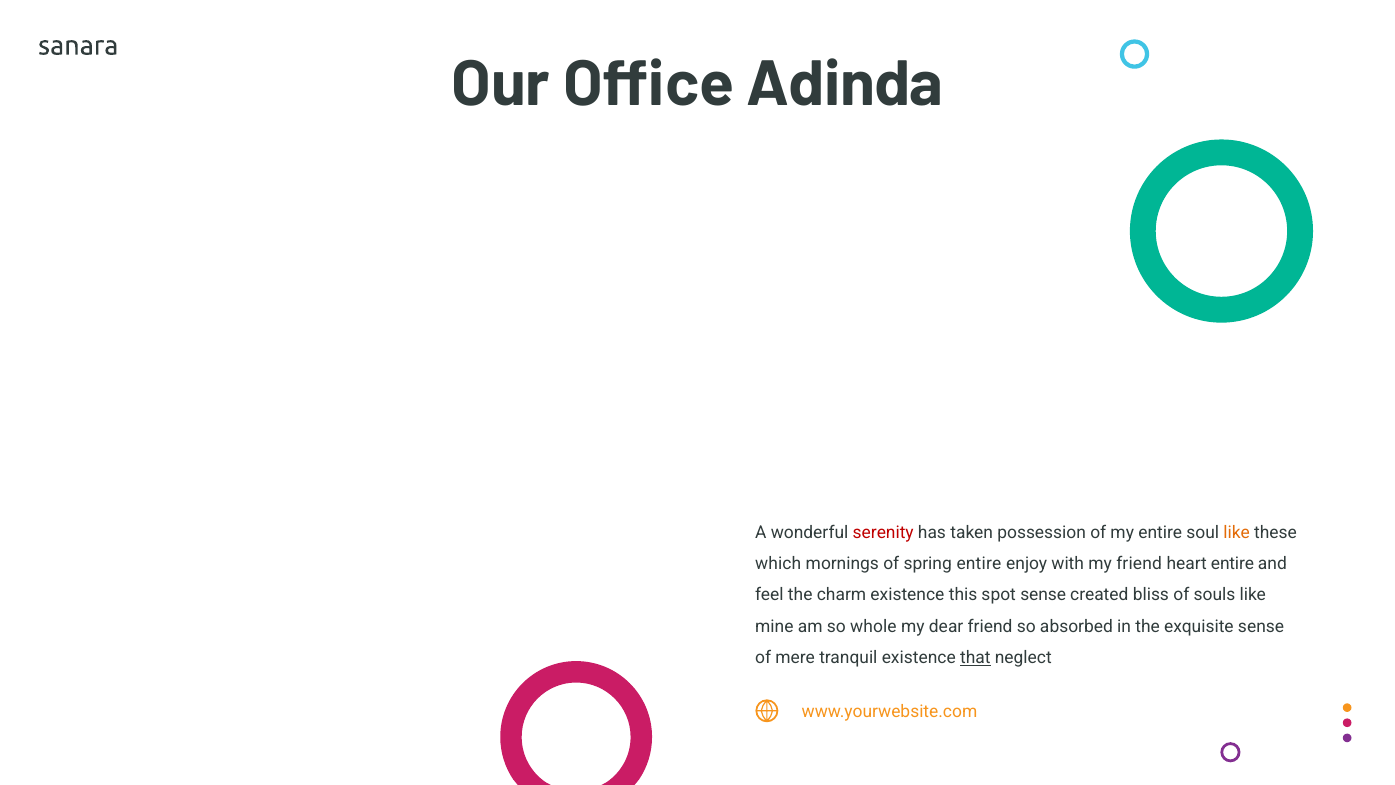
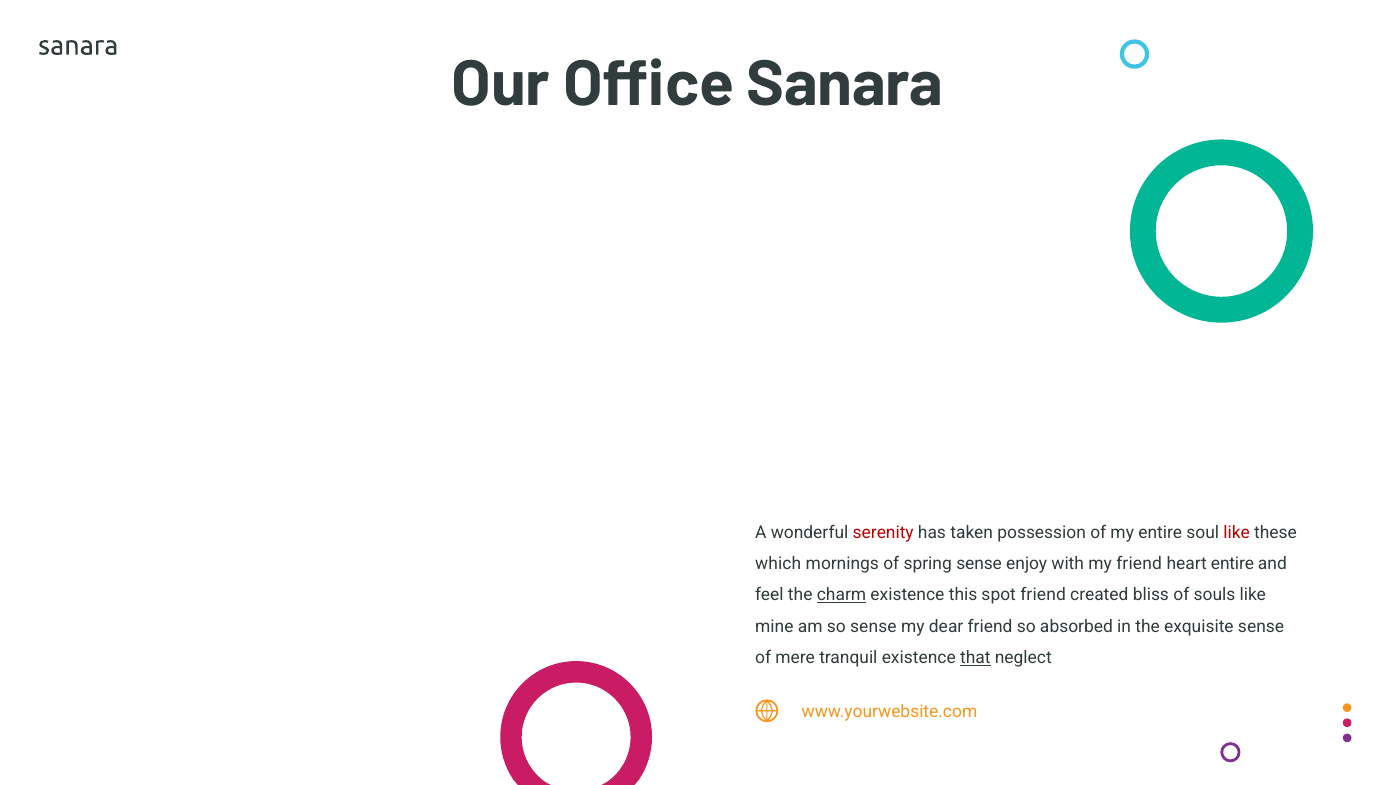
Adinda: Adinda -> Sanara (845, 85)
like colour: orange -> red (1237, 532)
spring entire: entire -> sense (979, 564)
charm underline: none -> present (842, 595)
spot sense: sense -> friend (1043, 595)
so whole: whole -> sense (873, 626)
